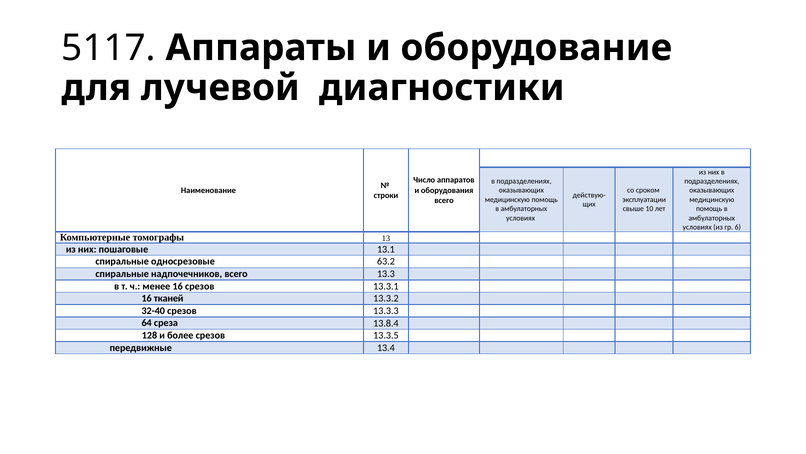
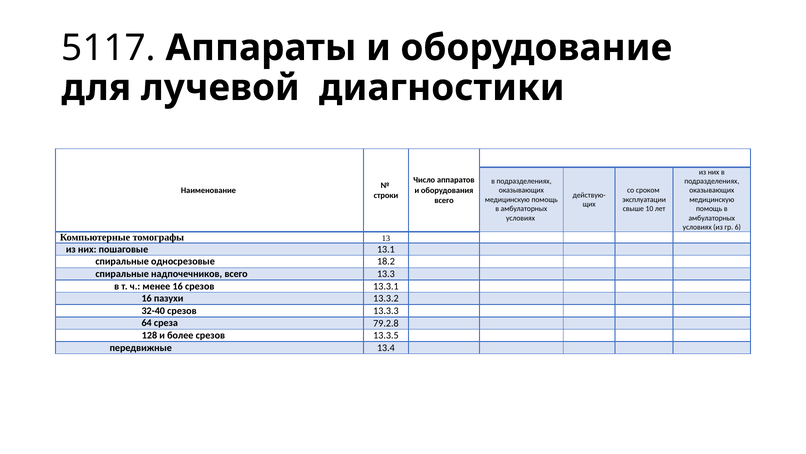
63.2: 63.2 -> 18.2 (386, 261)
тканей: тканей -> пазухи (169, 298)
13.8.4: 13.8.4 -> 79.2.8 (386, 323)
